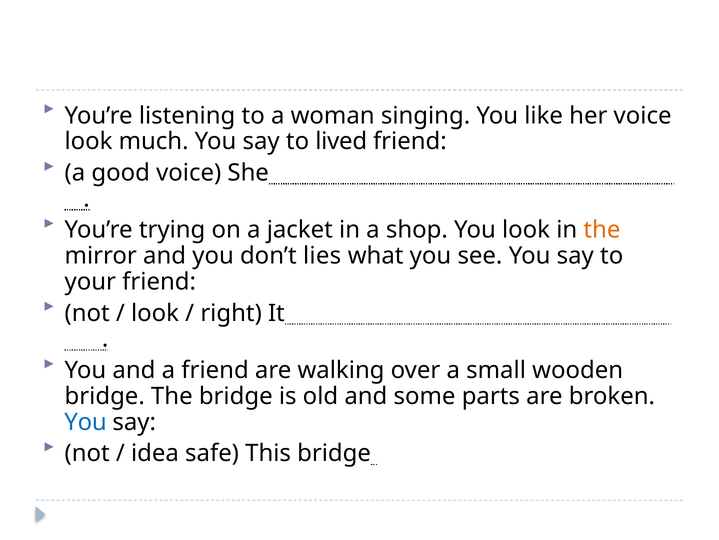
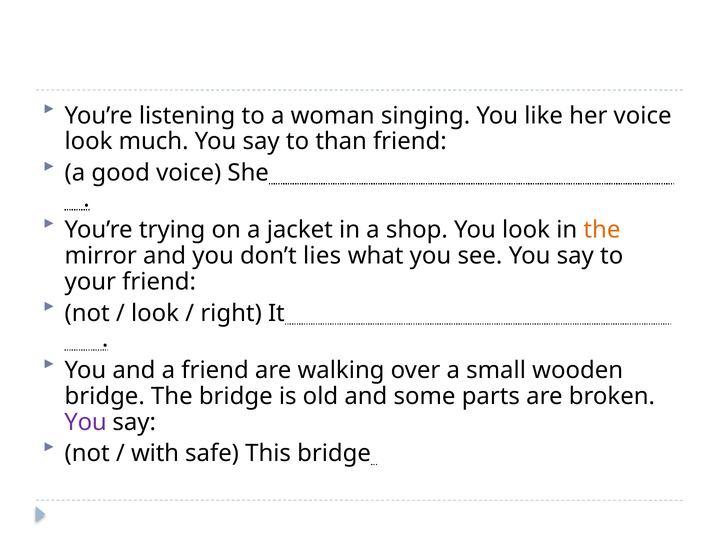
lived: lived -> than (341, 141)
You colour: blue -> purple (86, 422)
idea: idea -> with (155, 453)
